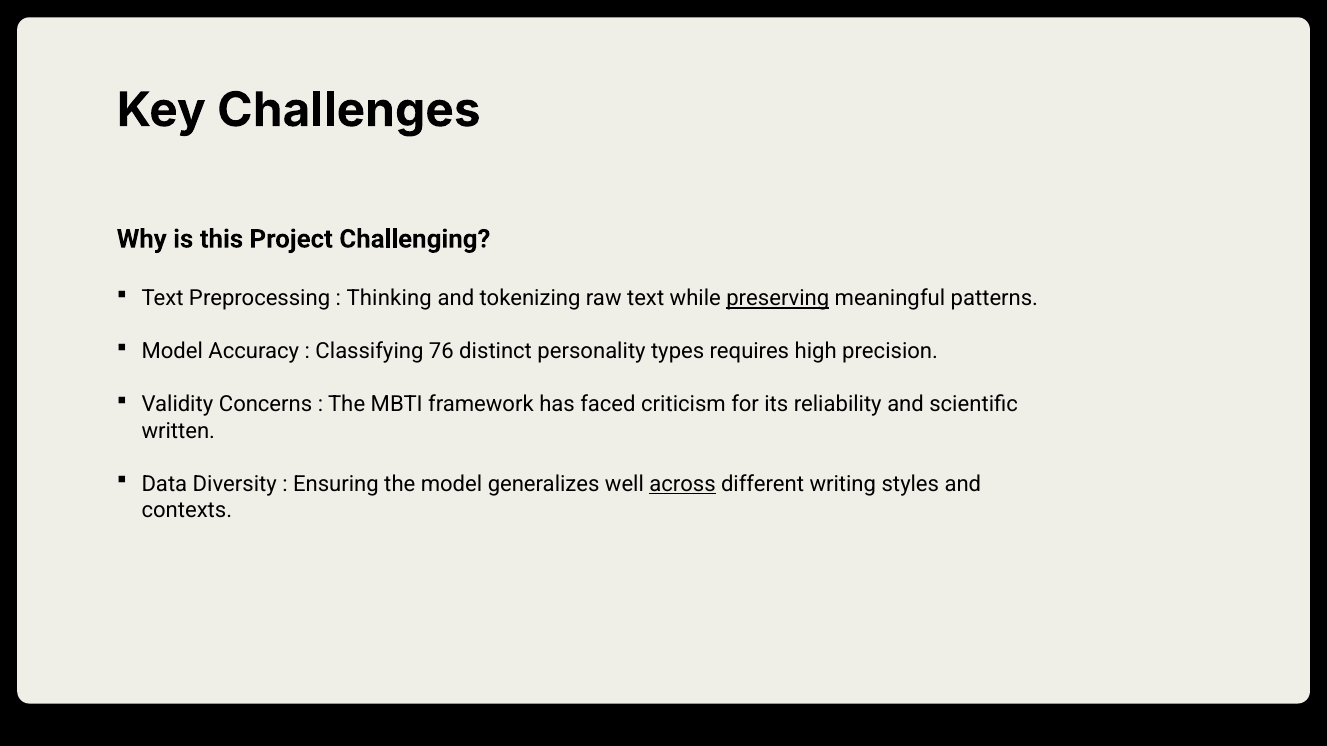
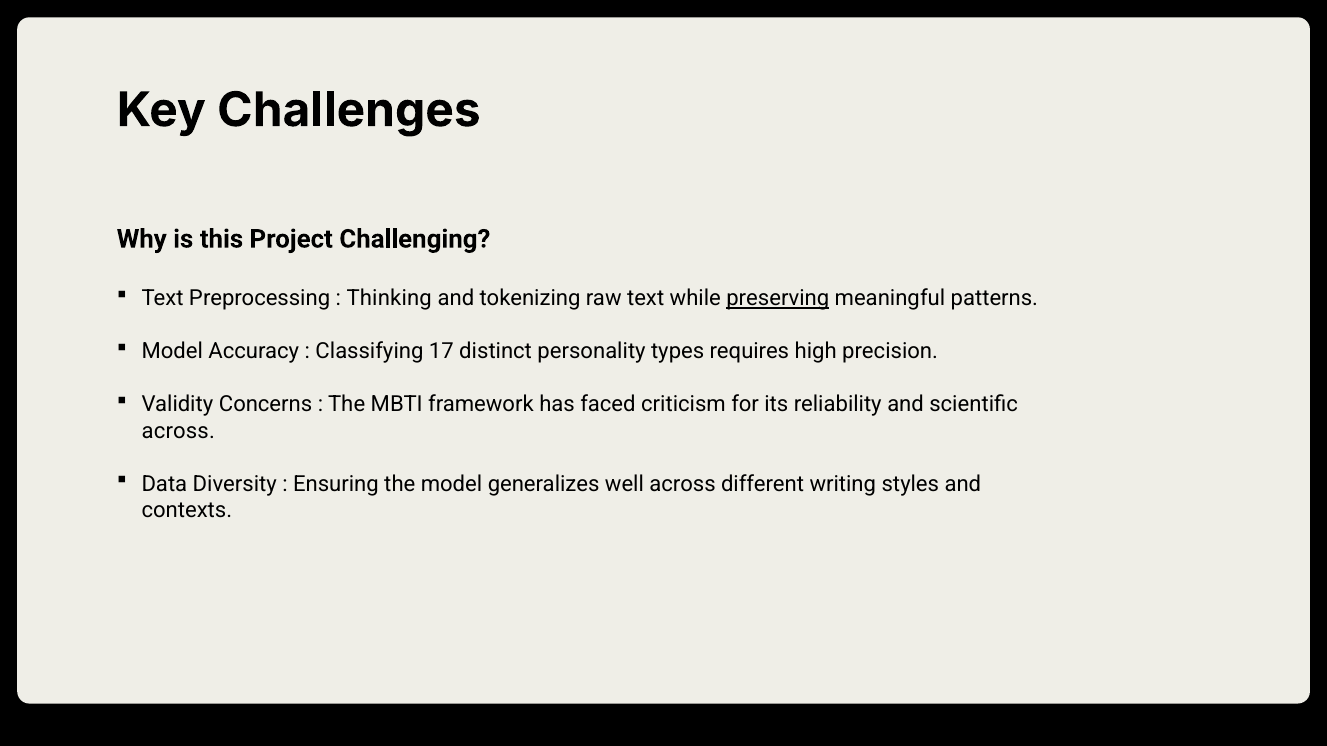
76: 76 -> 17 (441, 352)
written: written -> across (178, 431)
across underline: present -> none (683, 484)
